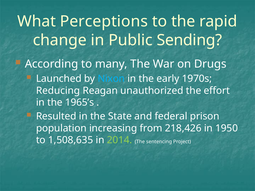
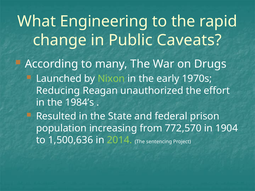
Perceptions: Perceptions -> Engineering (104, 21)
Sending: Sending -> Caveats (189, 40)
Nixon colour: light blue -> light green (111, 79)
1965’s: 1965’s -> 1984’s (80, 103)
218,426: 218,426 -> 772,570 (183, 128)
1950: 1950 -> 1904 (227, 128)
1,508,635: 1,508,635 -> 1,500,636 (71, 140)
